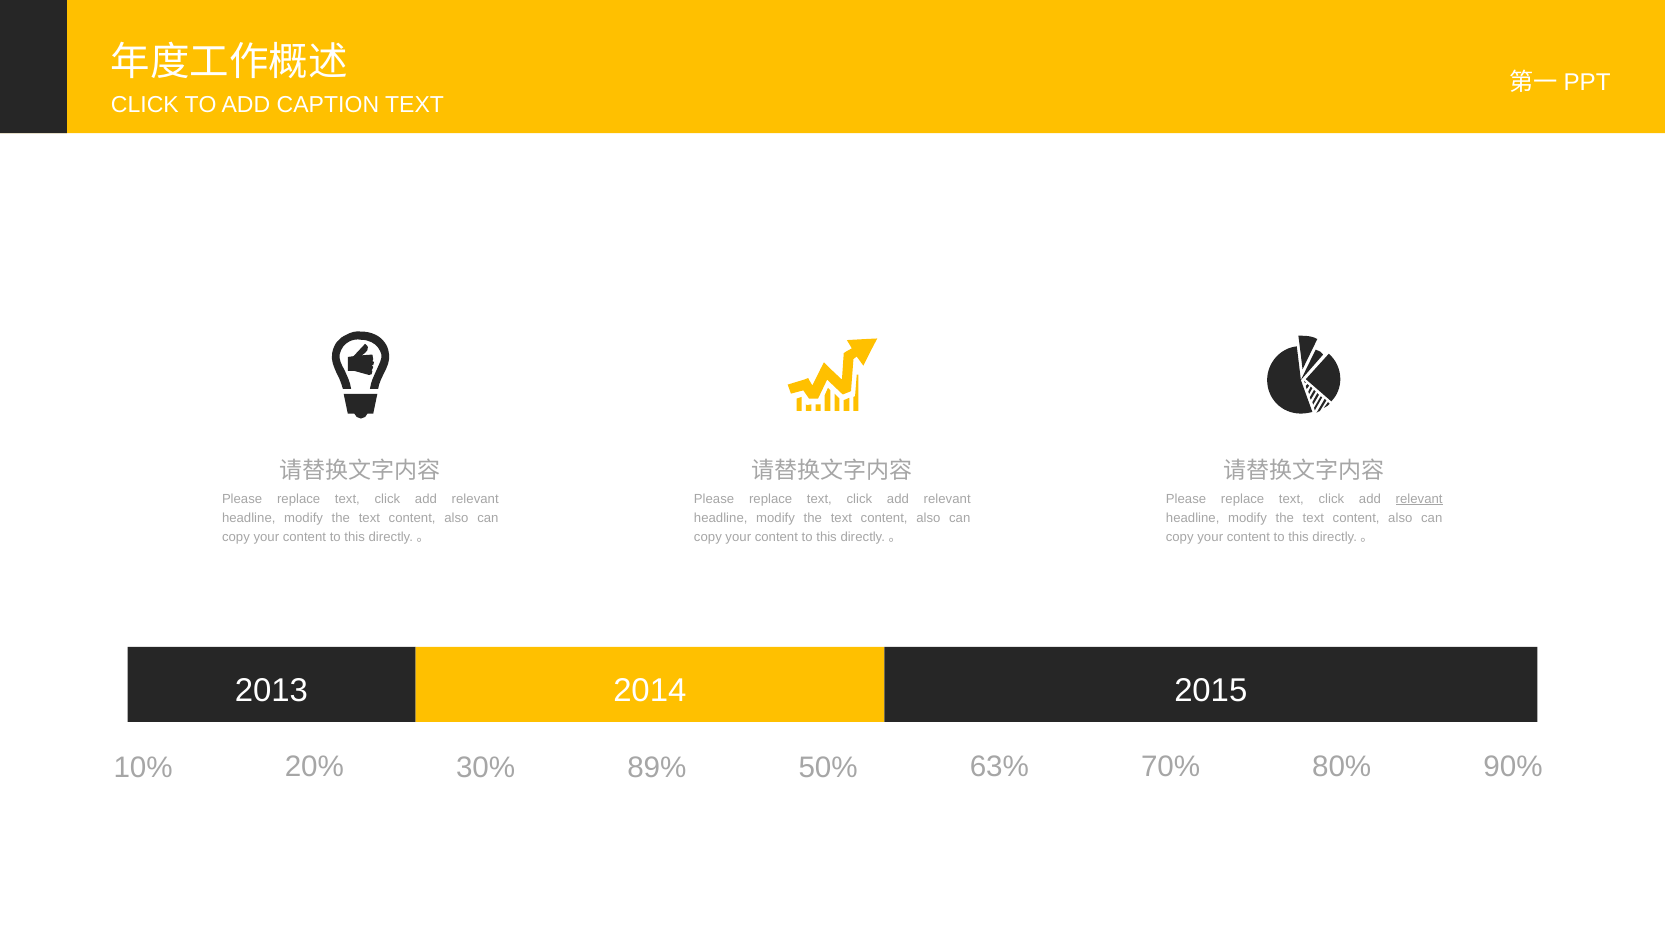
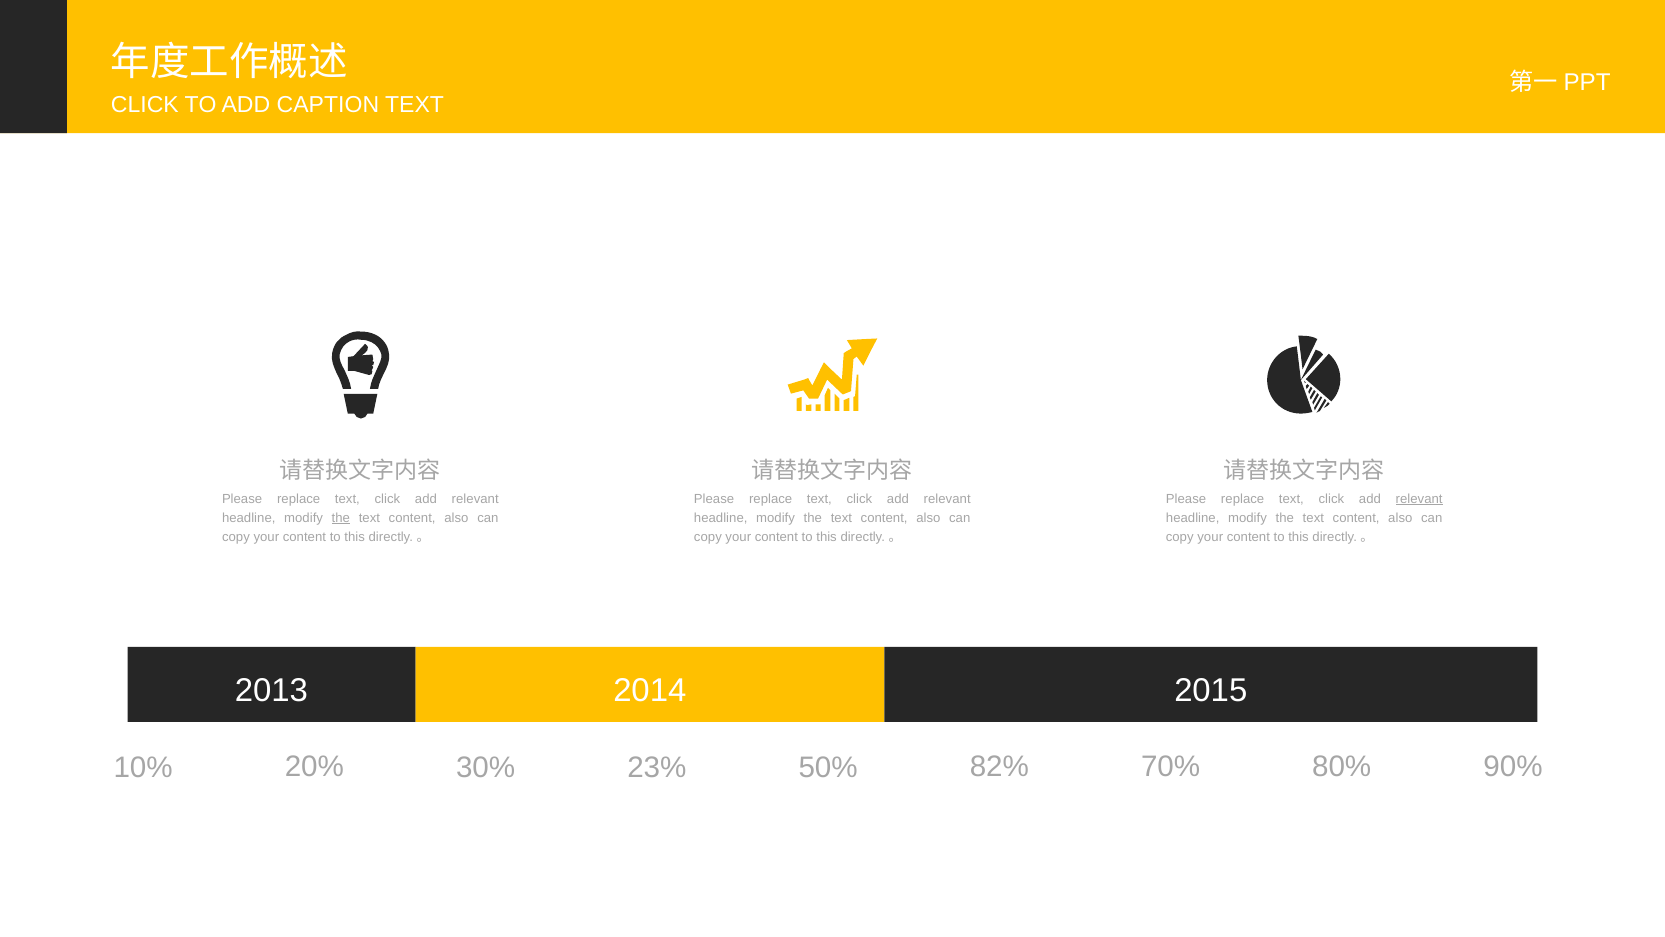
the underline: none -> present (341, 518)
89%: 89% -> 23% (657, 767)
63%: 63% -> 82% (999, 767)
